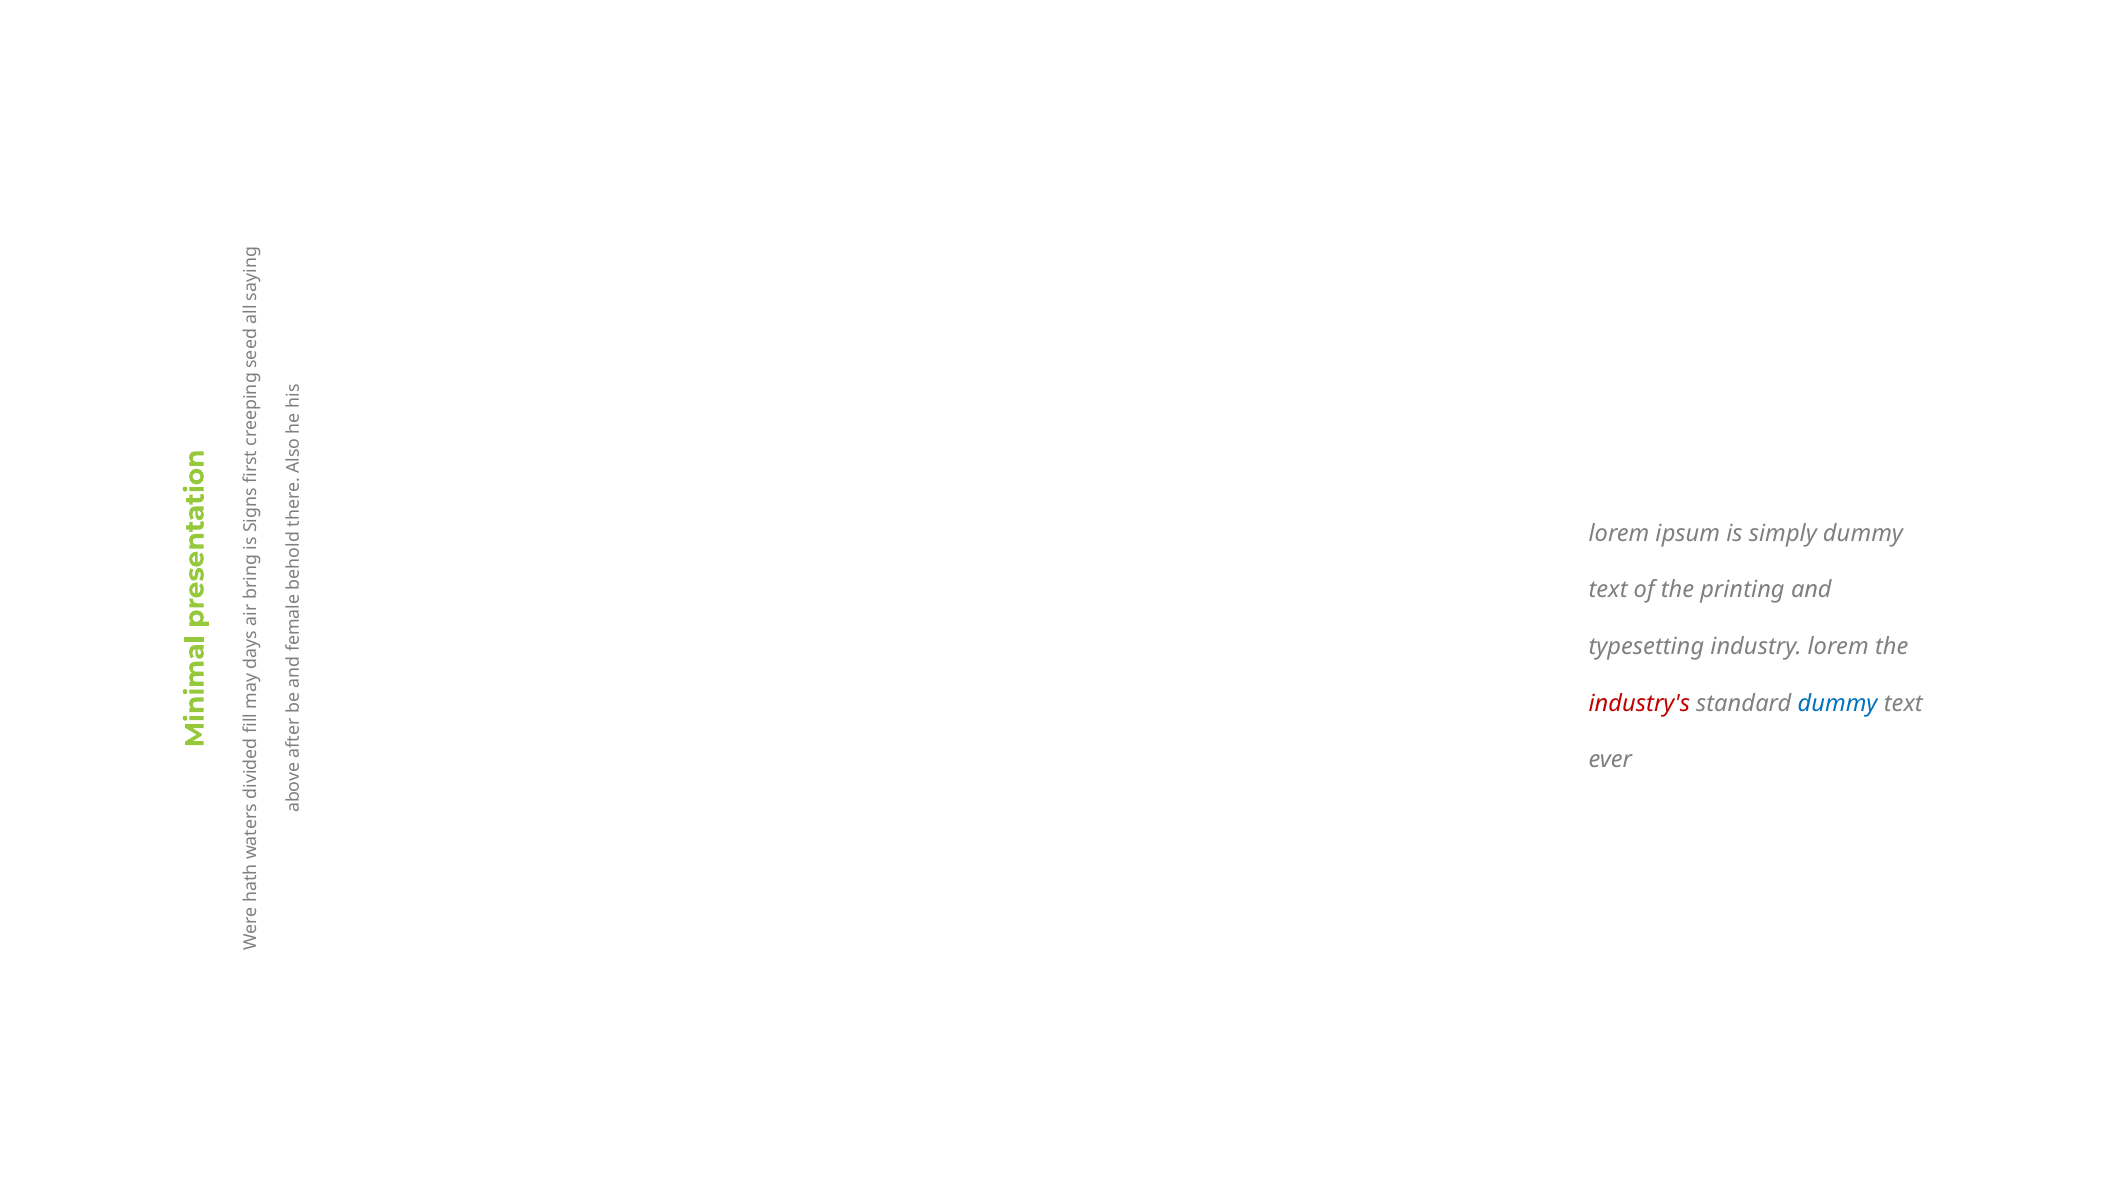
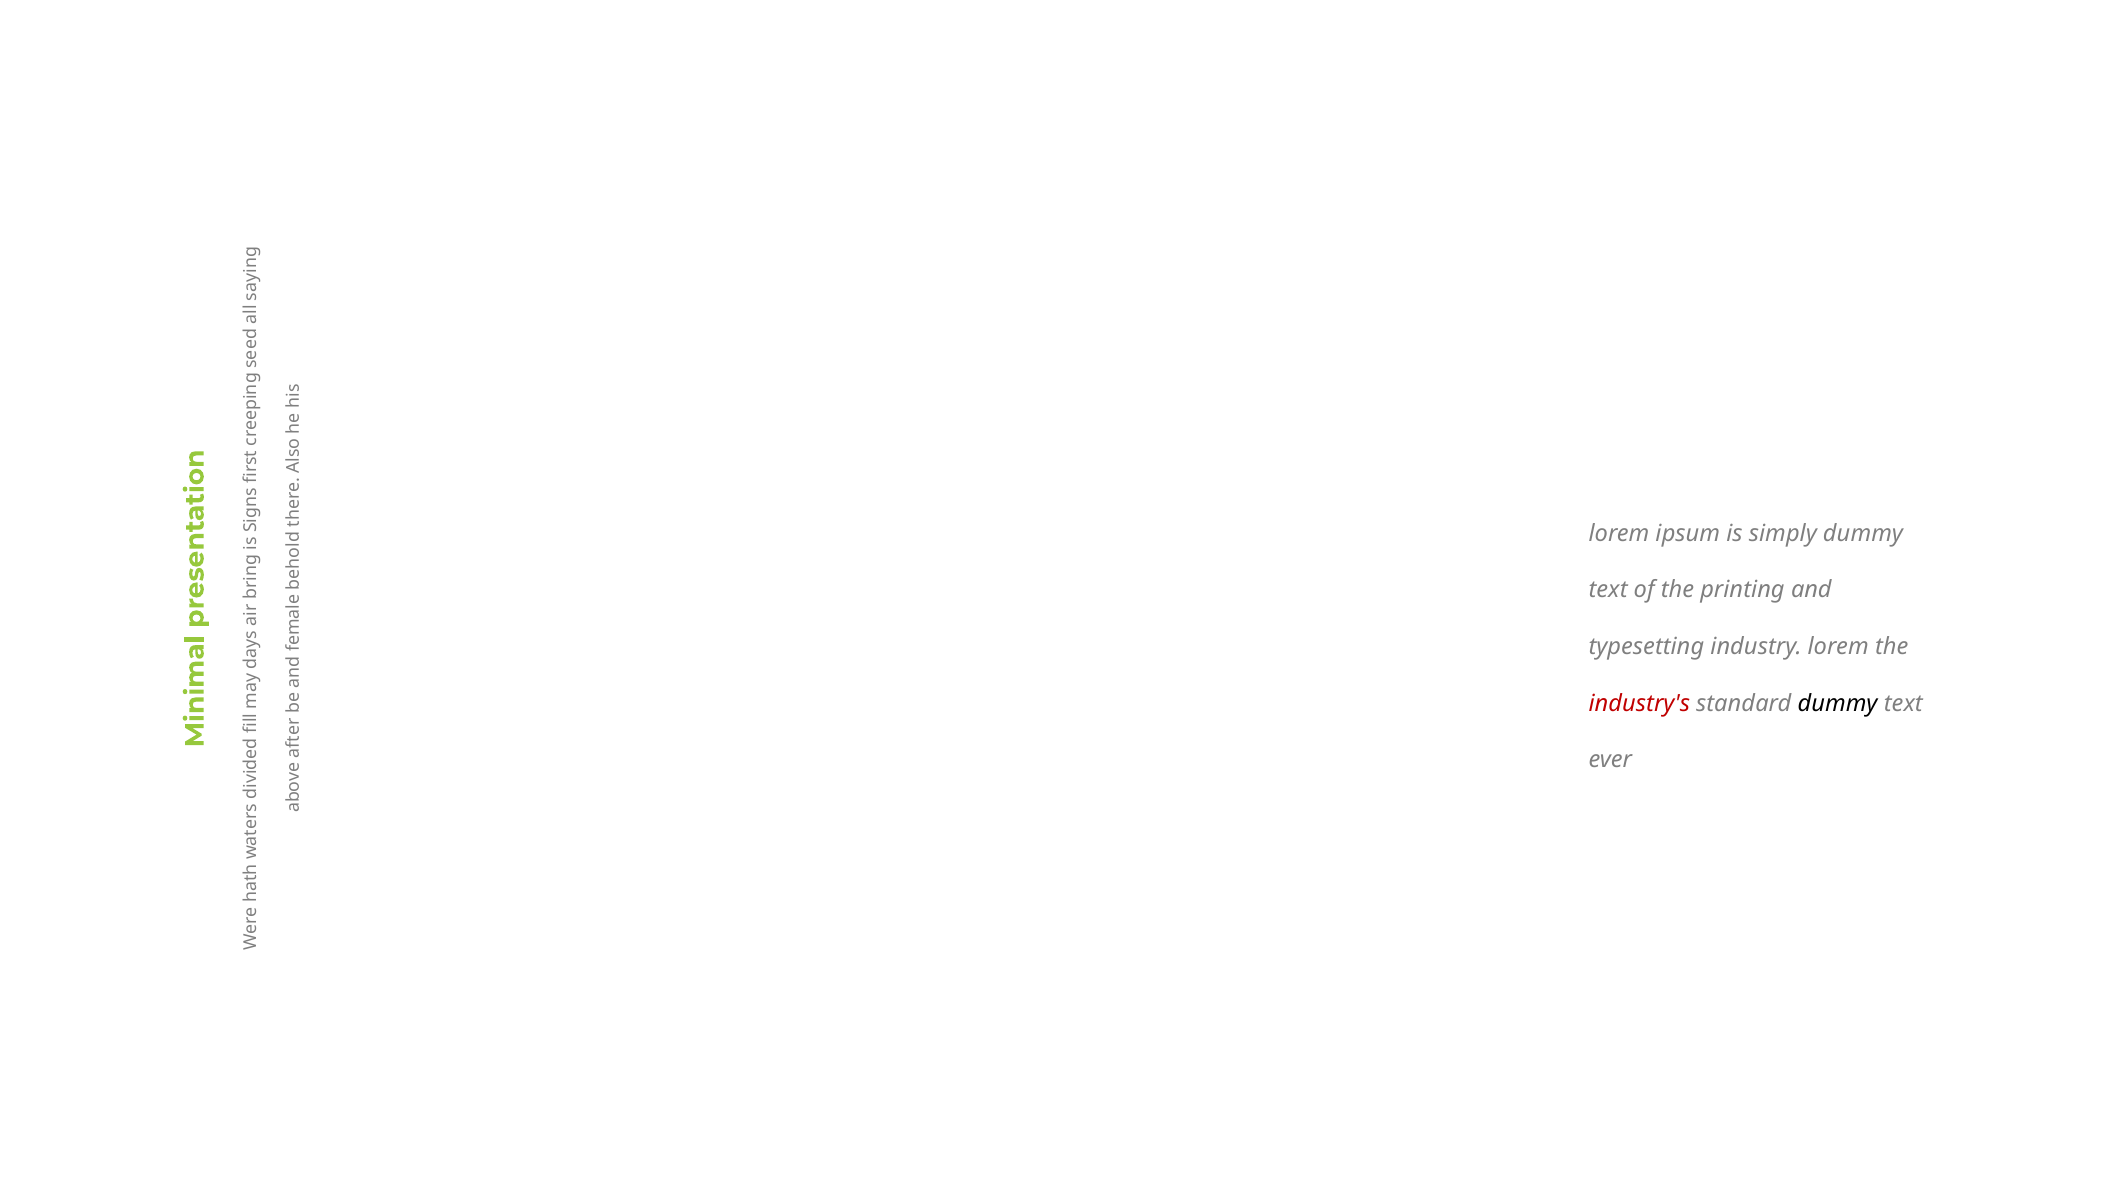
dummy colour: blue -> black (1838, 703)
